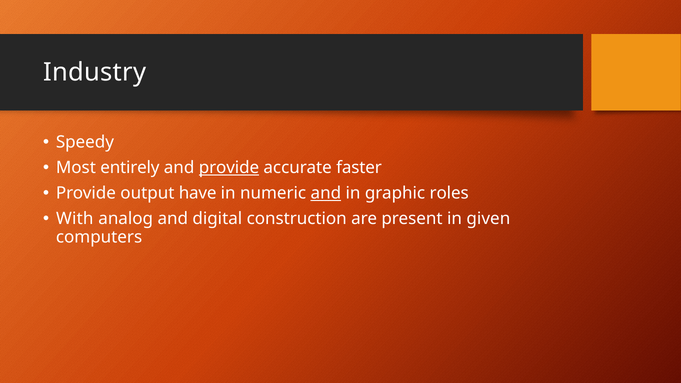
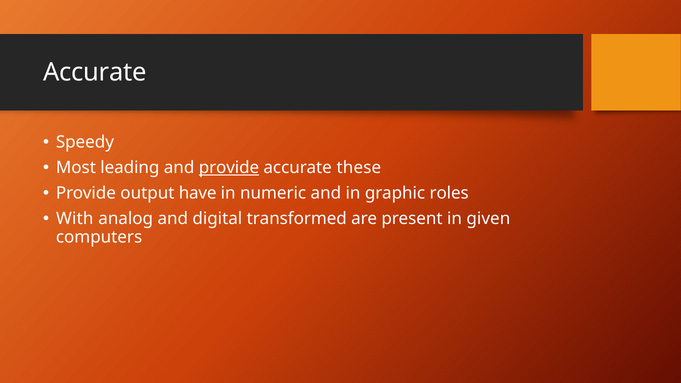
Industry: Industry -> Accurate (95, 72)
entirely: entirely -> leading (130, 168)
faster: faster -> these (359, 168)
and underline: present -> none (326, 193)
construction: construction -> transformed (297, 219)
